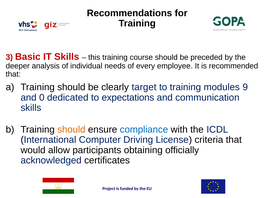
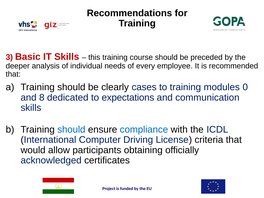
target: target -> cases (144, 87)
9: 9 -> 0 (245, 87)
0: 0 -> 8 (42, 98)
should colour: orange -> blue (71, 130)
